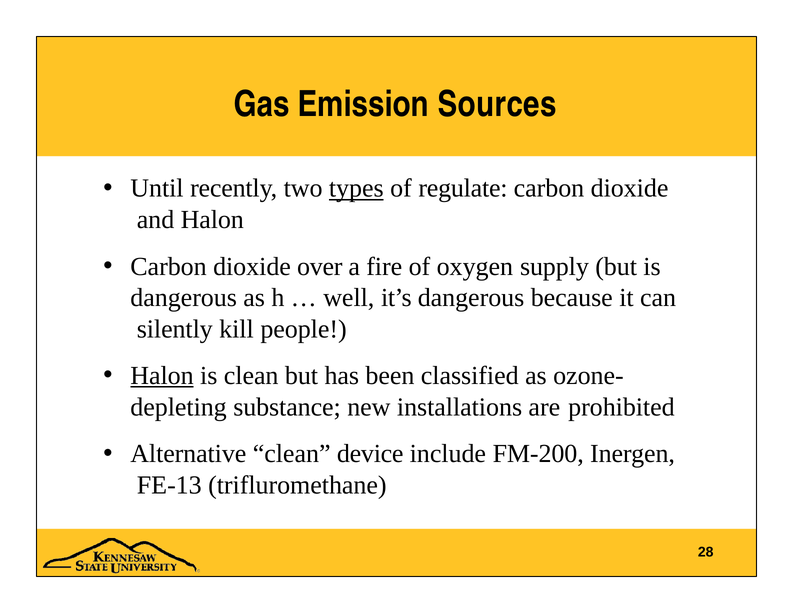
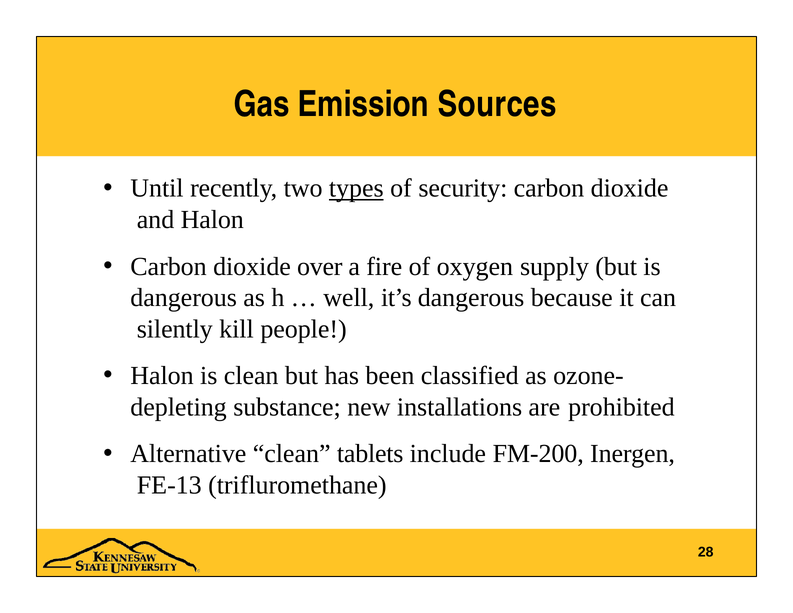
regulate: regulate -> security (463, 188)
Halon underline: present -> none (162, 376)
device: device -> tablets (370, 454)
